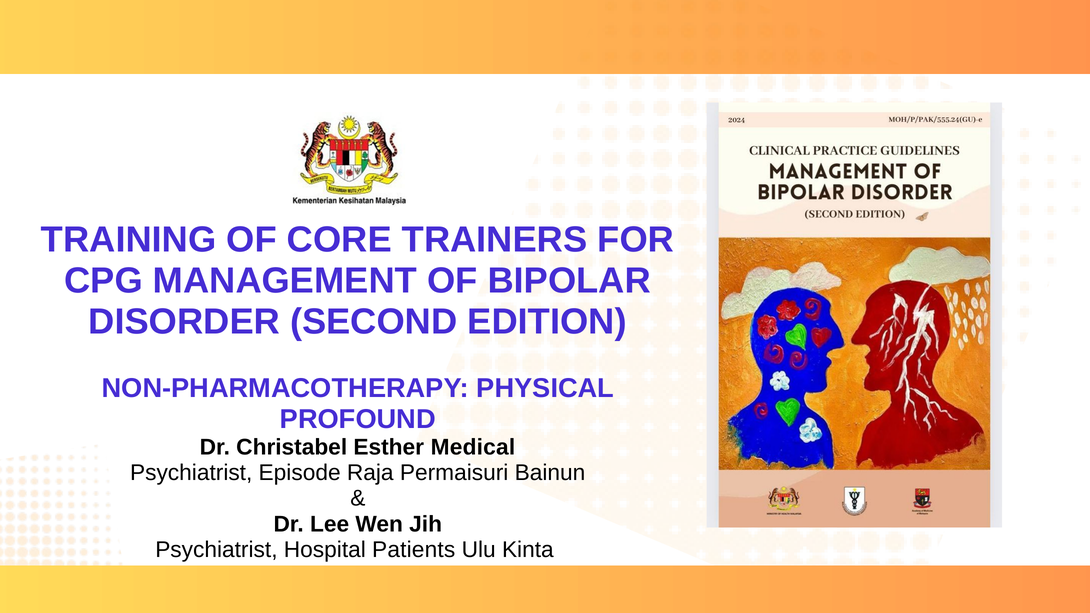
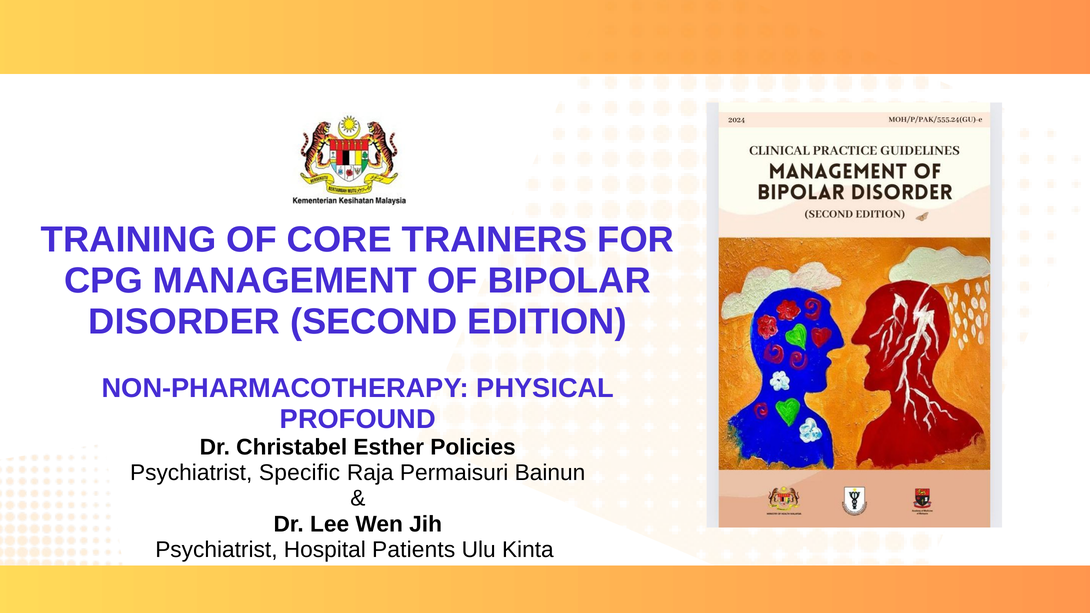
Medical: Medical -> Policies (473, 447)
Episode: Episode -> Specific (300, 473)
